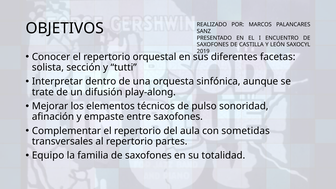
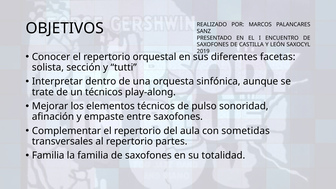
un difusión: difusión -> técnicos (104, 92)
Equipo: Equipo -> Familia (48, 156)
